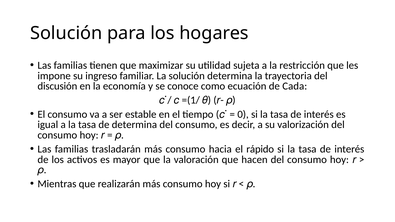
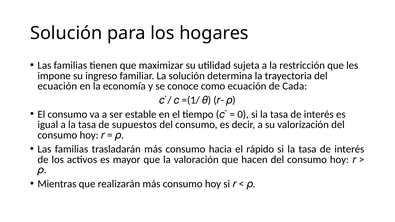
discusión: discusión -> ecuación (57, 86)
de determina: determina -> supuestos (134, 125)
